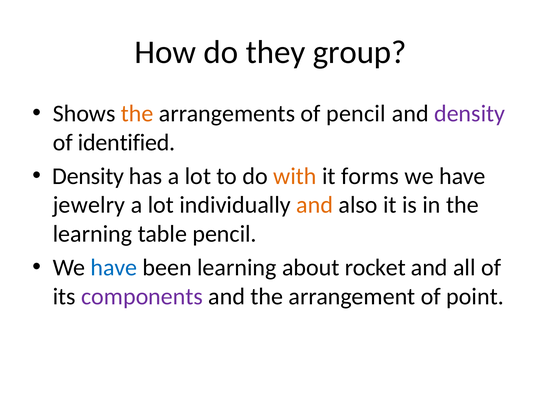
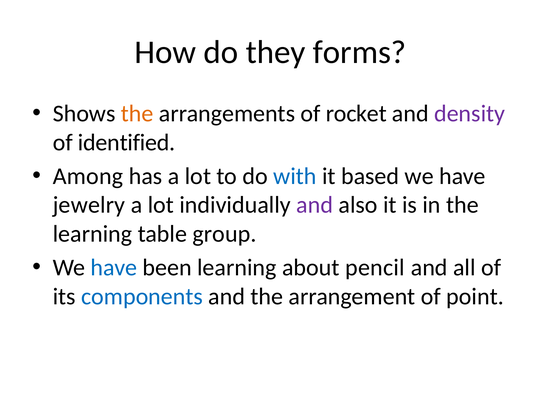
group: group -> forms (360, 52)
of pencil: pencil -> rocket (356, 113)
Density: Density -> Among (88, 176)
with colour: orange -> blue (295, 176)
forms: forms -> based (370, 176)
and colour: orange -> purple (315, 205)
table pencil: pencil -> group (225, 234)
rocket: rocket -> pencil (375, 267)
components colour: purple -> blue (142, 296)
